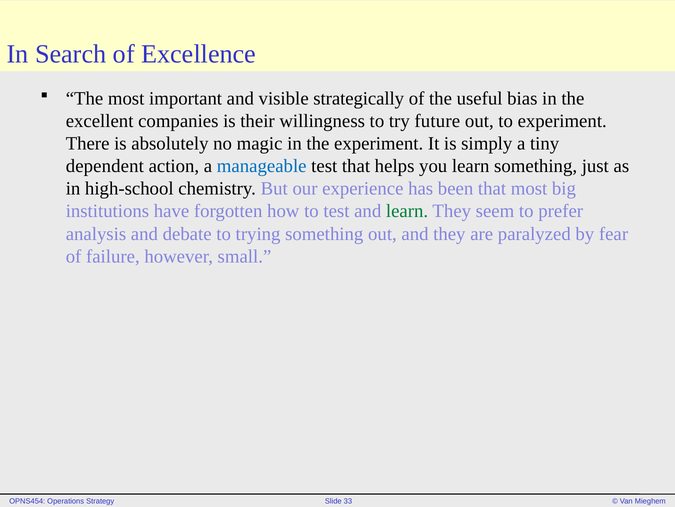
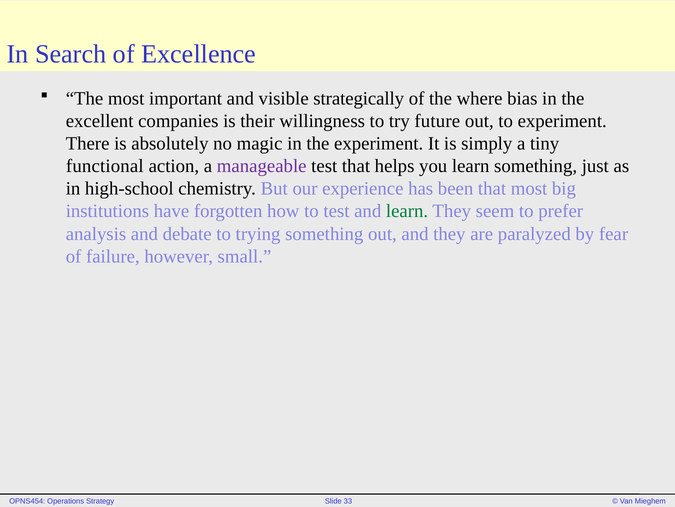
useful: useful -> where (480, 98)
dependent: dependent -> functional (105, 166)
manageable colour: blue -> purple (262, 166)
